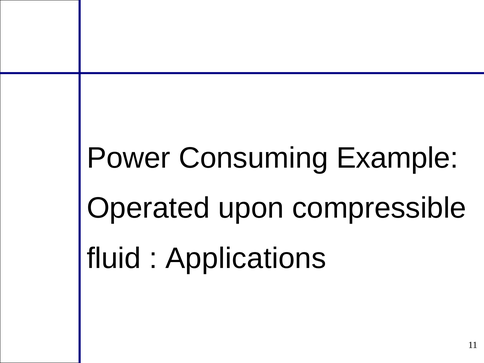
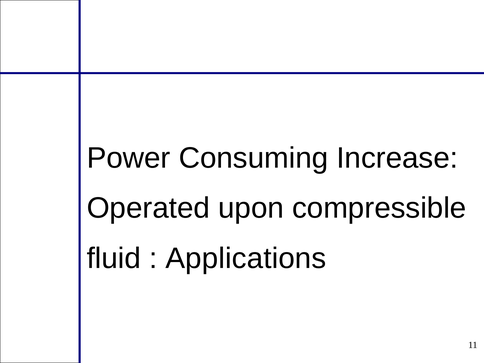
Example: Example -> Increase (397, 158)
